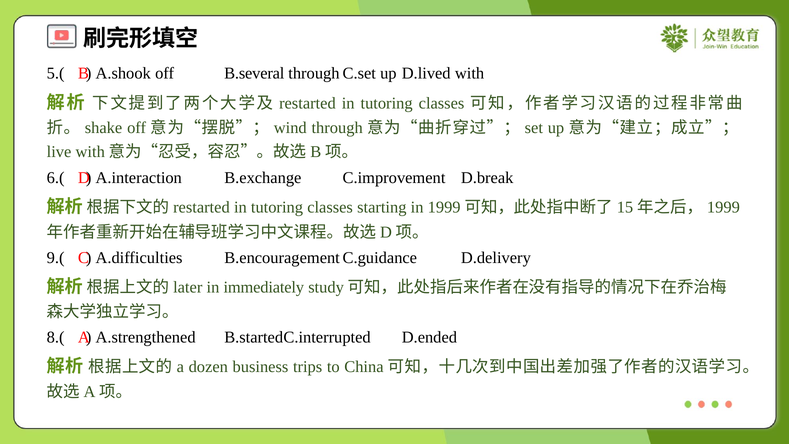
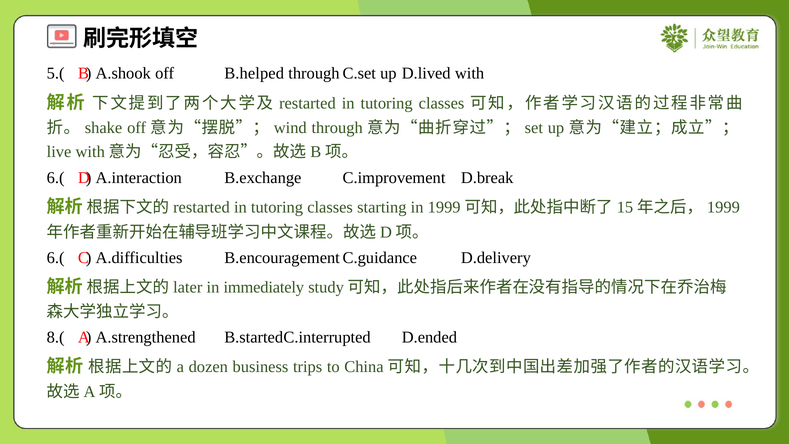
B.several: B.several -> B.helped (254, 74)
9.(: 9.( -> 6.( (56, 258)
